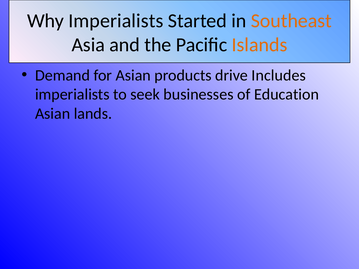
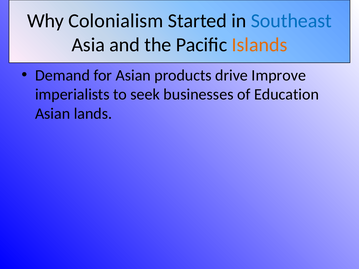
Why Imperialists: Imperialists -> Colonialism (116, 21)
Southeast colour: orange -> blue (291, 21)
Includes: Includes -> Improve (279, 75)
